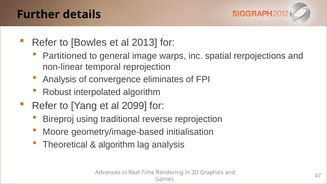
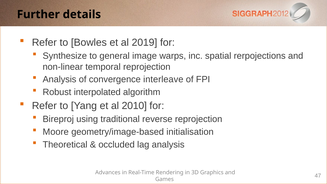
2013: 2013 -> 2019 (144, 43)
Partitioned: Partitioned -> Synthesize (65, 56)
eliminates: eliminates -> interleave (163, 79)
2099: 2099 -> 2010 (134, 106)
algorithm: algorithm -> occluded (117, 145)
